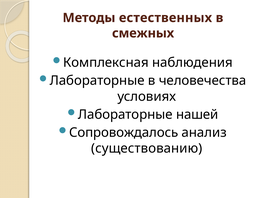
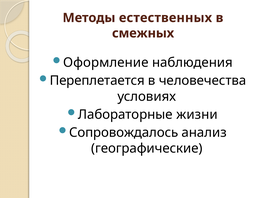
Комплексная: Комплексная -> Оформление (106, 63)
Лабораторные: Лабораторные -> Переплетается (97, 81)
нашей: нашей -> жизни (197, 114)
существованию: существованию -> географические (147, 148)
